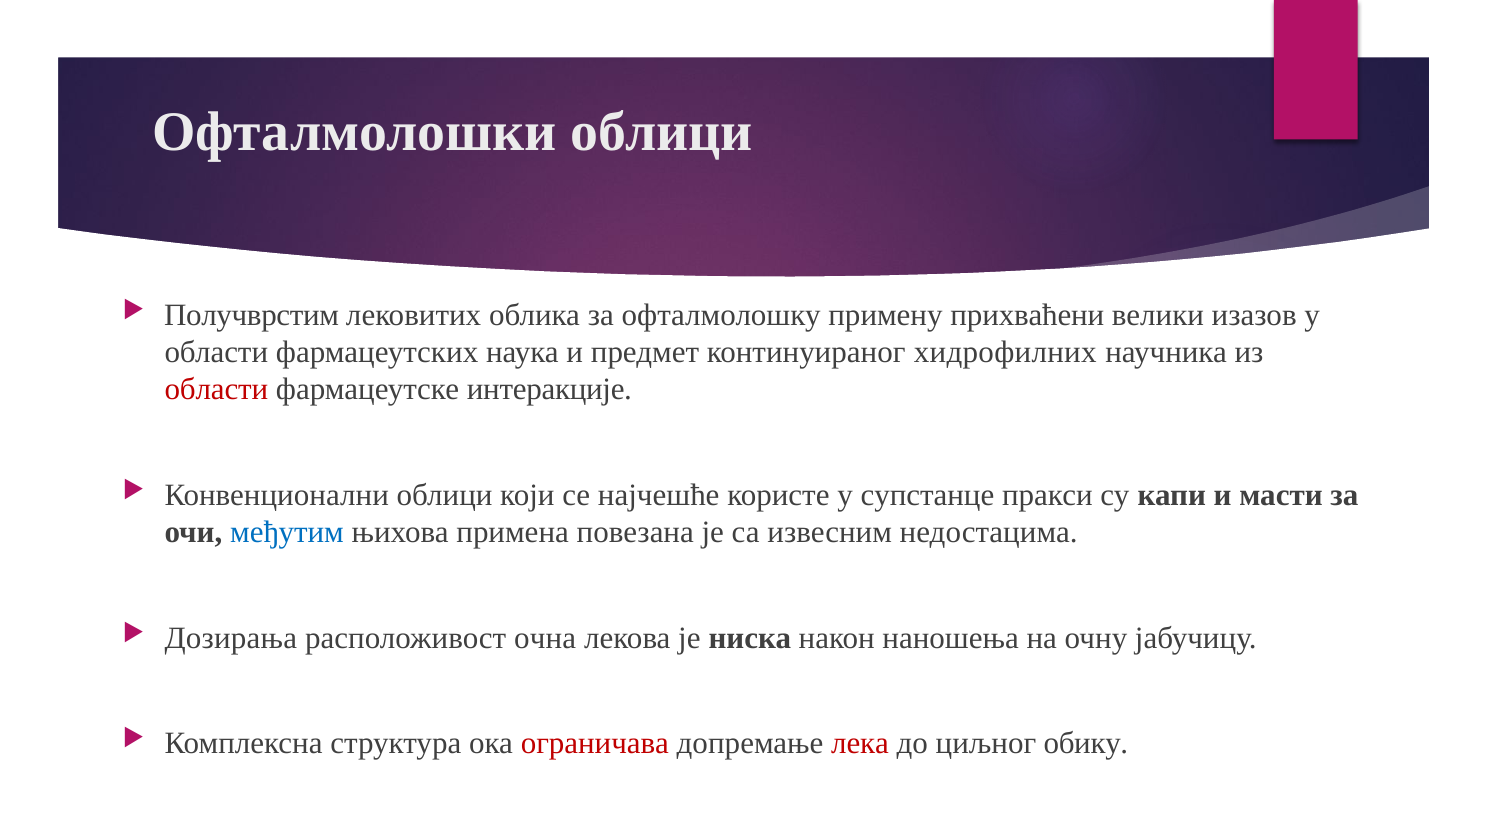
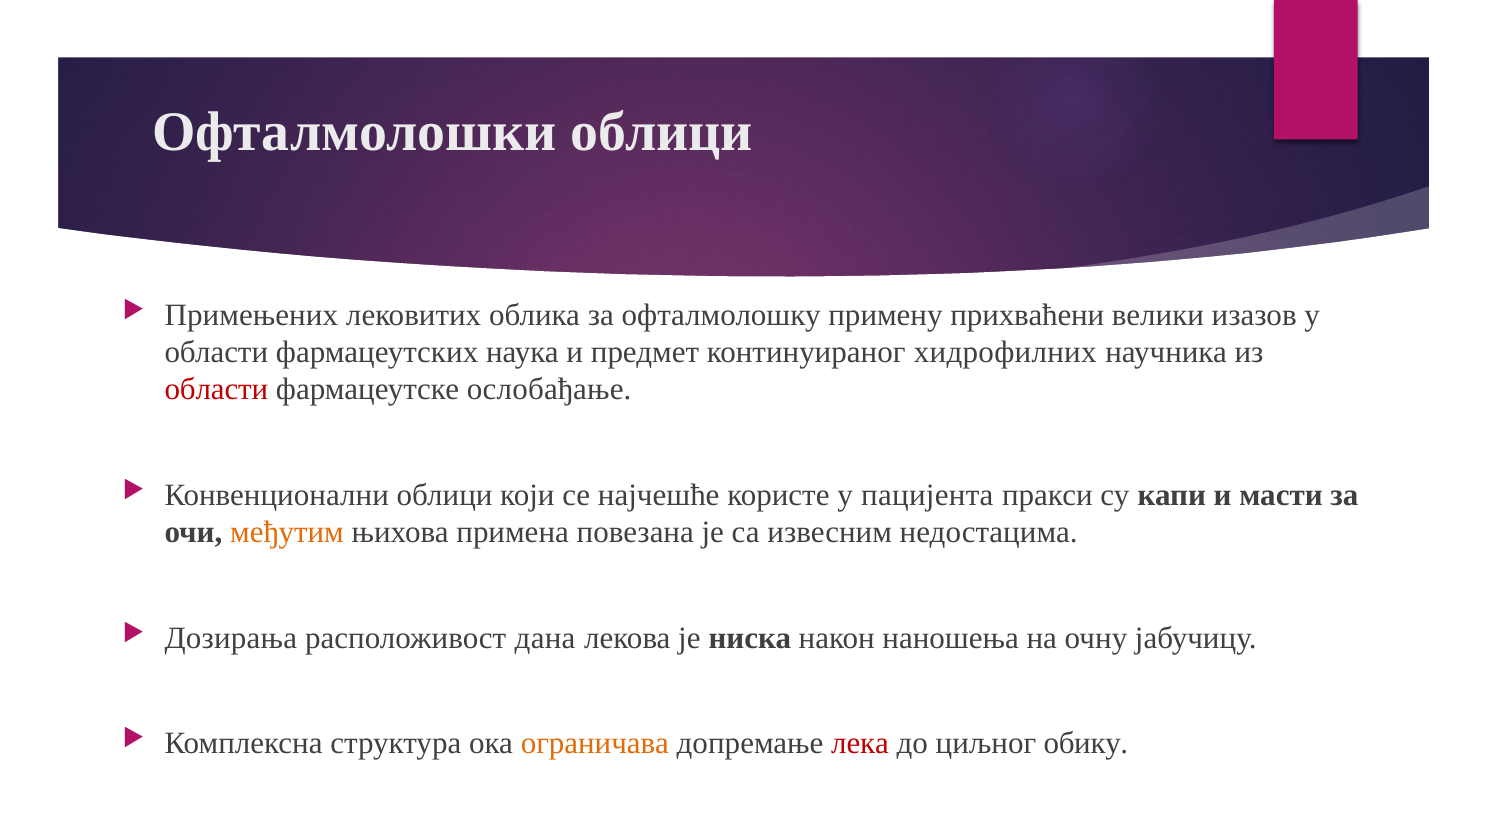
Получврстим: Получврстим -> Примењених (251, 315)
интеракције: интеракције -> ослобађање (549, 390)
супстанце: супстанце -> пацијента (927, 495)
међутим colour: blue -> orange (287, 532)
очна: очна -> дана (545, 638)
ограничава colour: red -> orange (595, 743)
